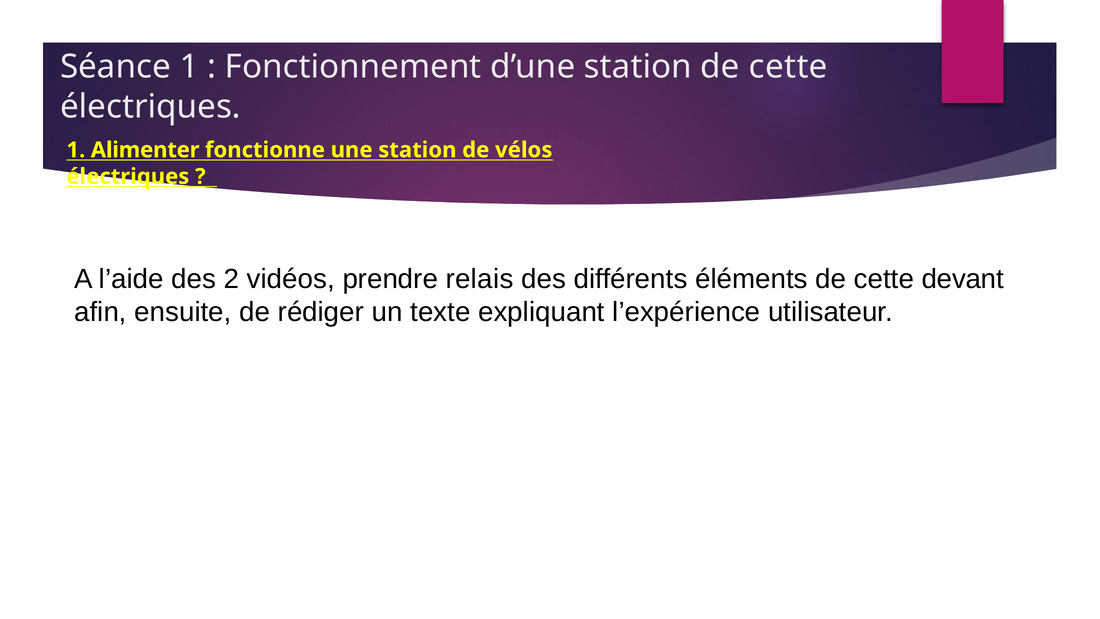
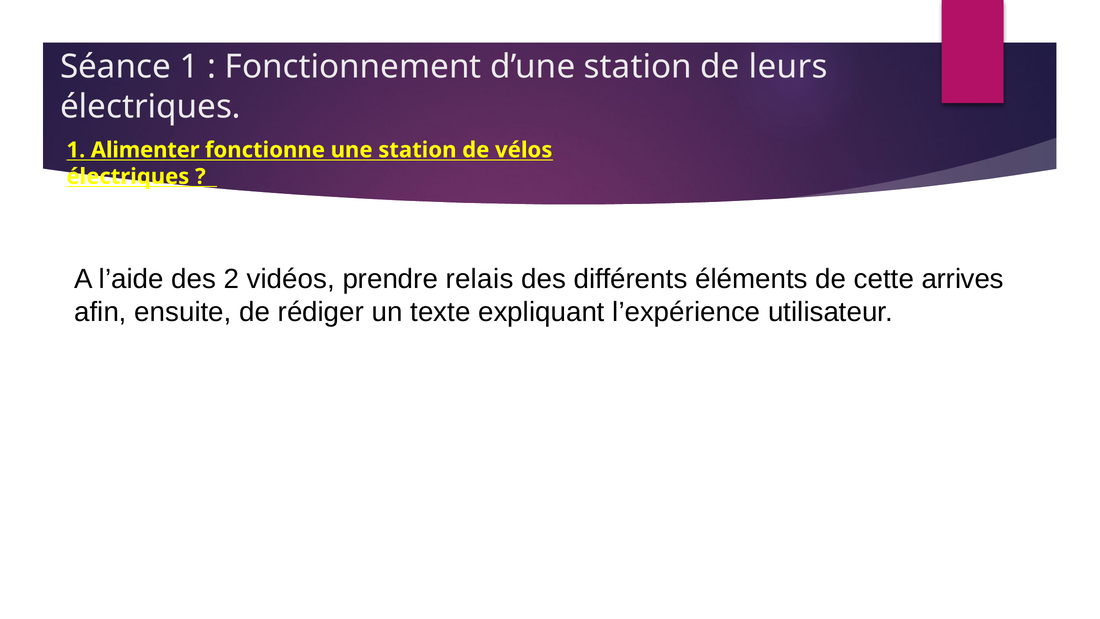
station de cette: cette -> leurs (788, 67)
devant: devant -> arrives (963, 279)
